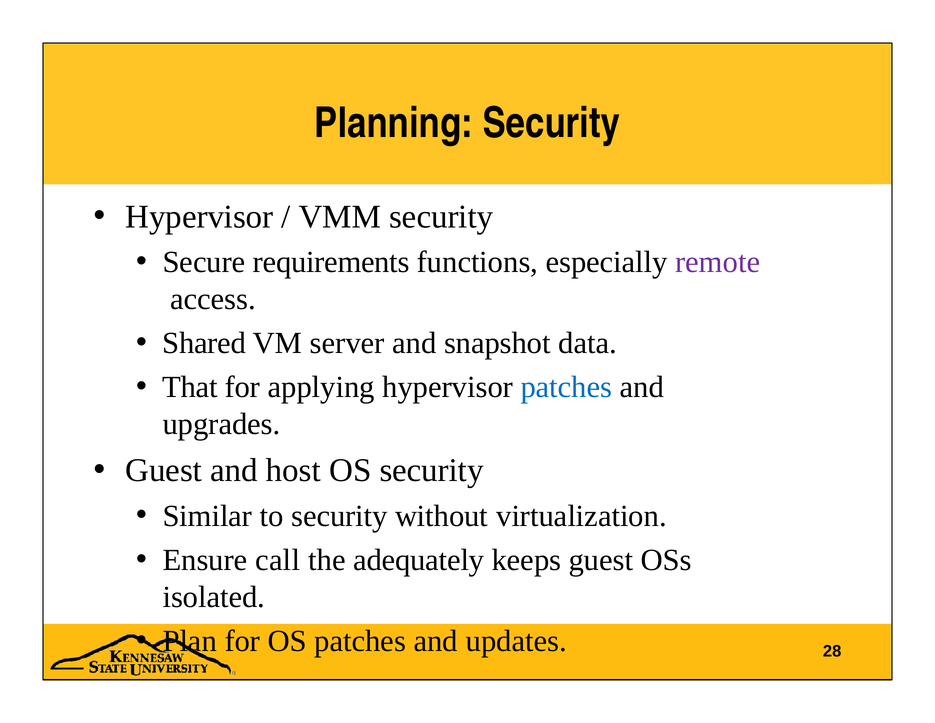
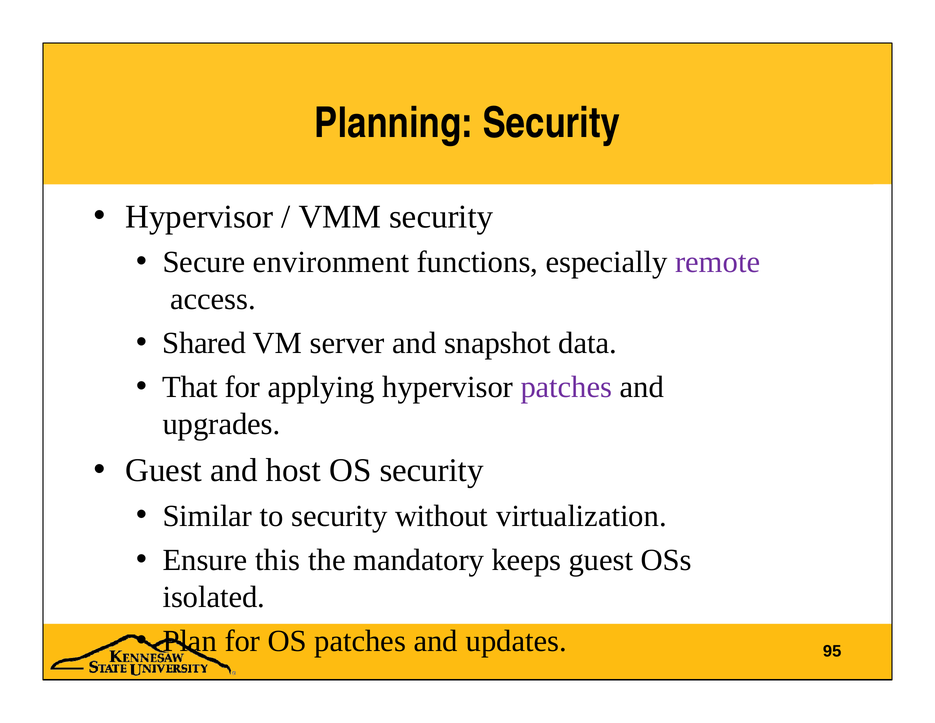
requirements: requirements -> environment (331, 262)
patches colour: blue -> purple (566, 387)
call: call -> this (278, 560)
adequately: adequately -> mandatory (419, 560)
28: 28 -> 95 (832, 651)
